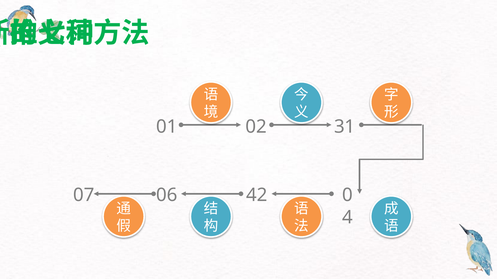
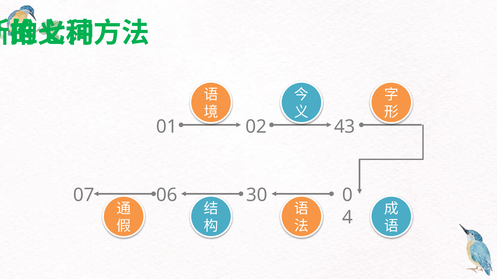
31: 31 -> 43 (345, 127)
42: 42 -> 30 (257, 195)
